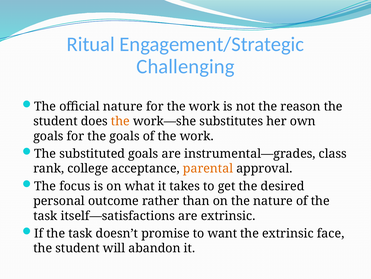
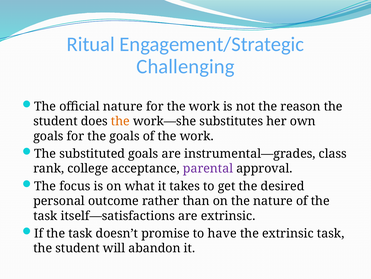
parental colour: orange -> purple (208, 168)
want: want -> have (222, 233)
extrinsic face: face -> task (331, 233)
